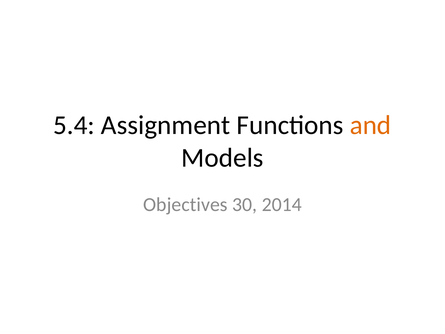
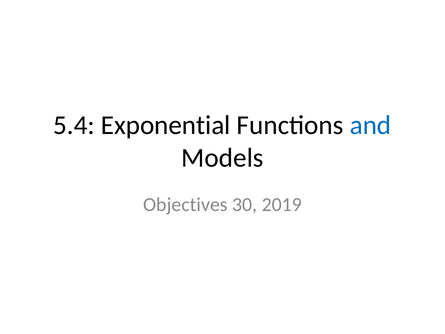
Assignment: Assignment -> Exponential (166, 125)
and colour: orange -> blue (370, 125)
2014: 2014 -> 2019 (282, 205)
